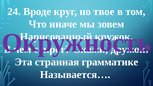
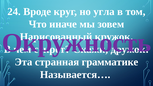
твое: твое -> угла (104, 12)
